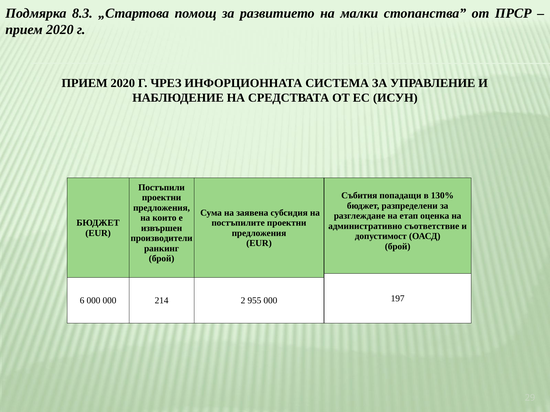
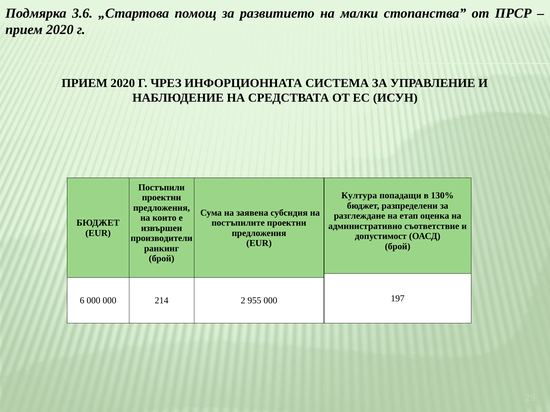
8.3: 8.3 -> 3.6 (82, 13)
Събития: Събития -> Култура (359, 196)
